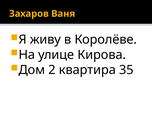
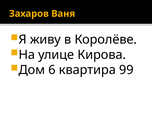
2: 2 -> 6 (52, 70)
35: 35 -> 99 (126, 70)
